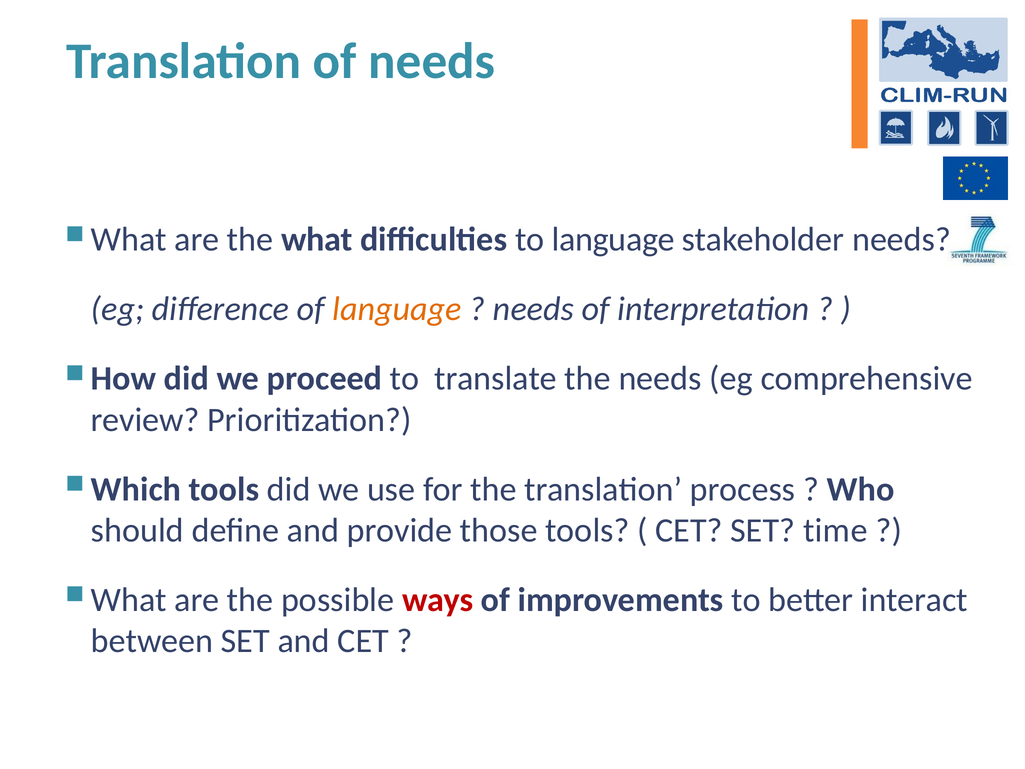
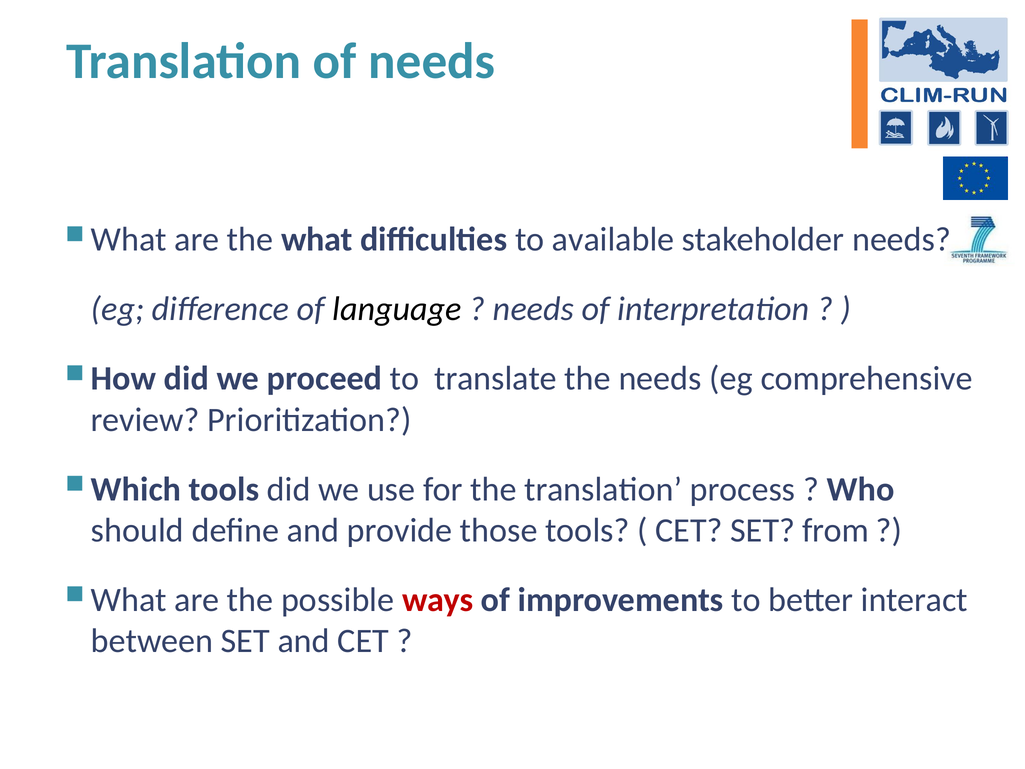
to language: language -> available (613, 240)
language colour: orange -> black (397, 309)
time: time -> from (836, 530)
